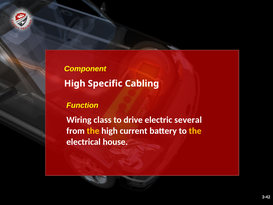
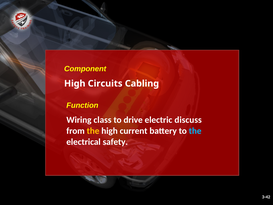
Specific: Specific -> Circuits (105, 83)
several: several -> discuss (188, 120)
the colour: yellow -> light blue (195, 131)
house: house -> safety (115, 142)
